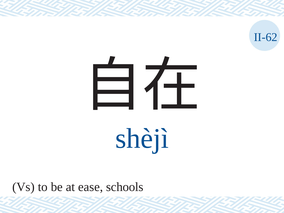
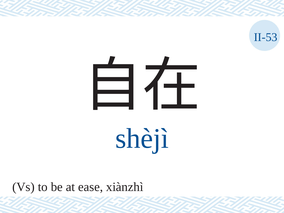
II-62: II-62 -> II-53 (266, 37)
schools: schools -> xiànzhì (125, 187)
